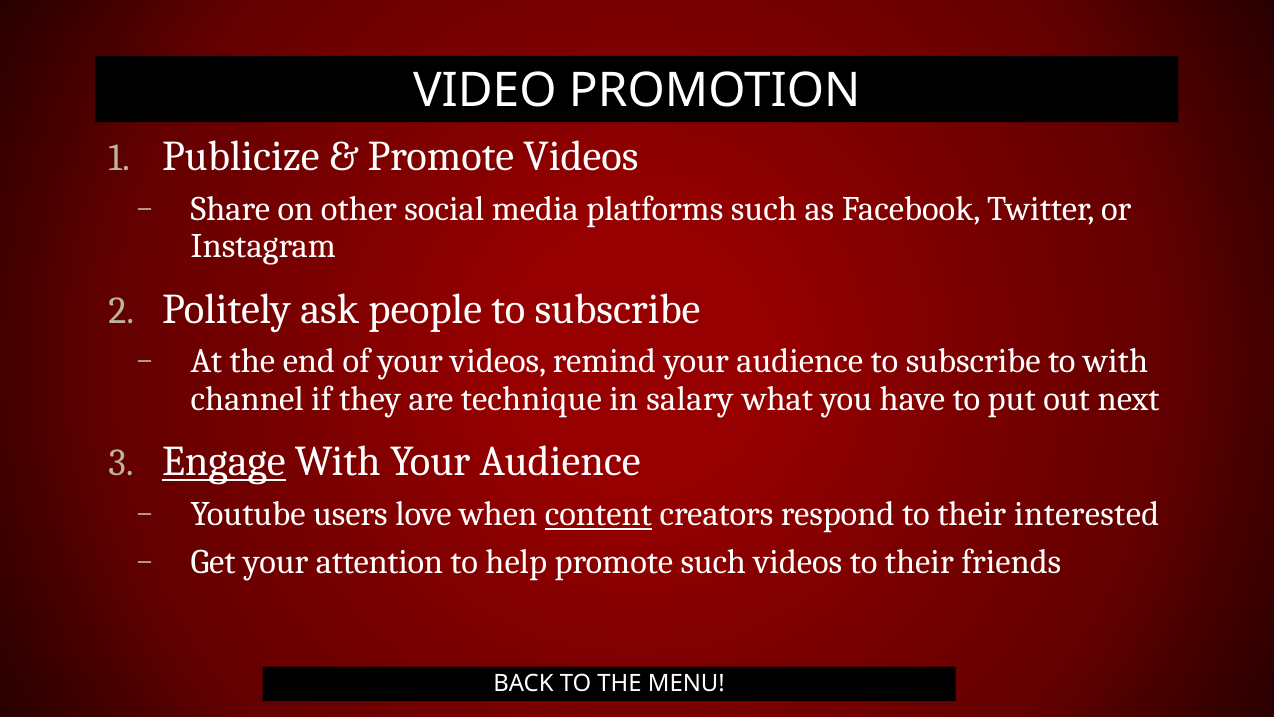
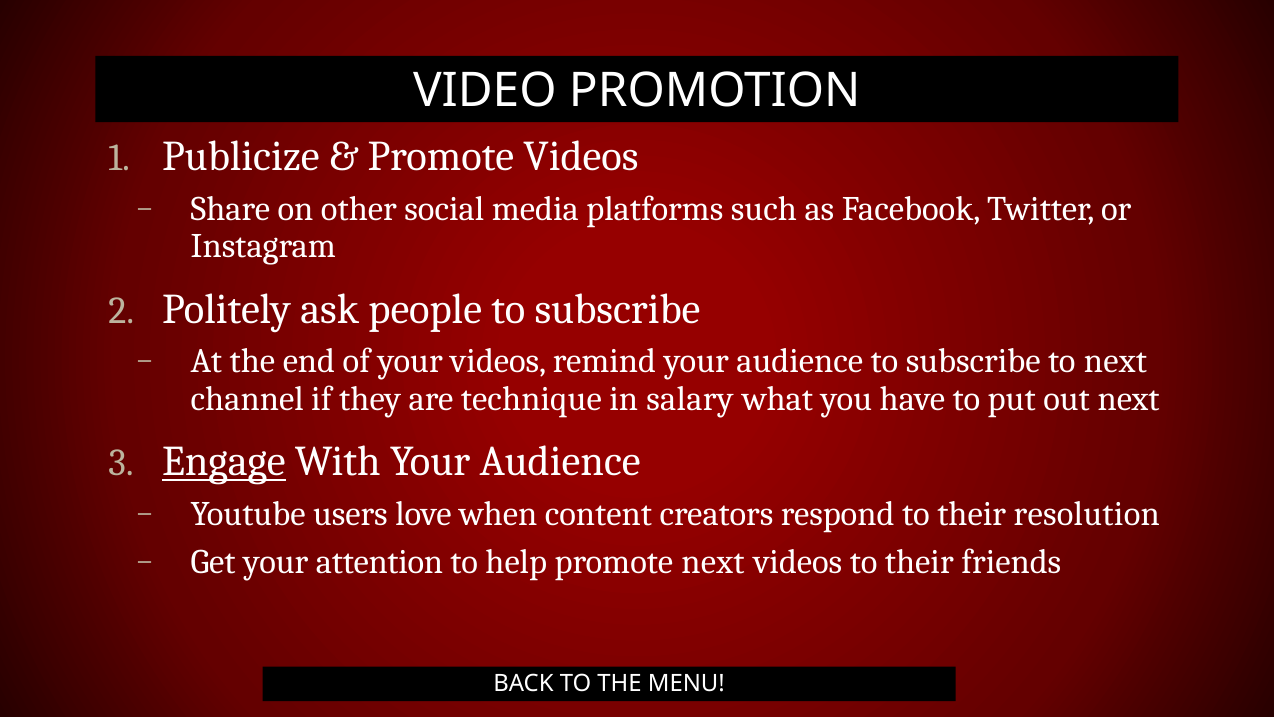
to with: with -> next (1116, 361)
content underline: present -> none (598, 514)
interested: interested -> resolution (1087, 514)
promote such: such -> next (713, 562)
